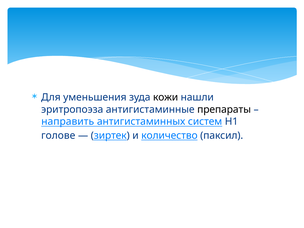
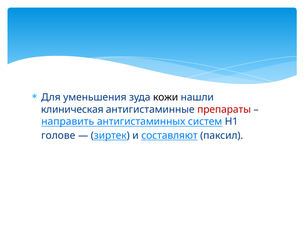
эритропоэза: эритропоэза -> клиническая (72, 109)
препараты colour: black -> red (224, 109)
количество: количество -> составляют (169, 135)
